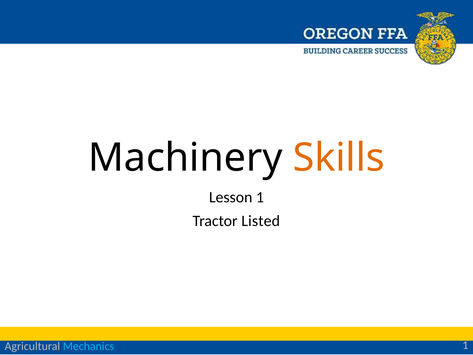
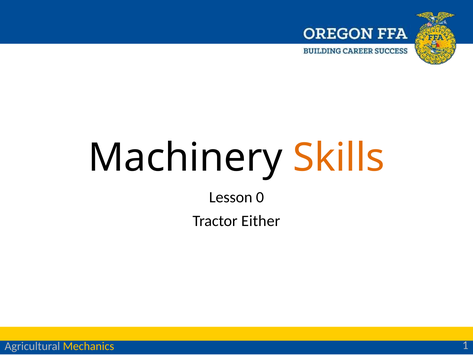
Lesson 1: 1 -> 0 (260, 197)
Listed: Listed -> Either (261, 221)
Mechanics colour: light blue -> yellow (89, 346)
